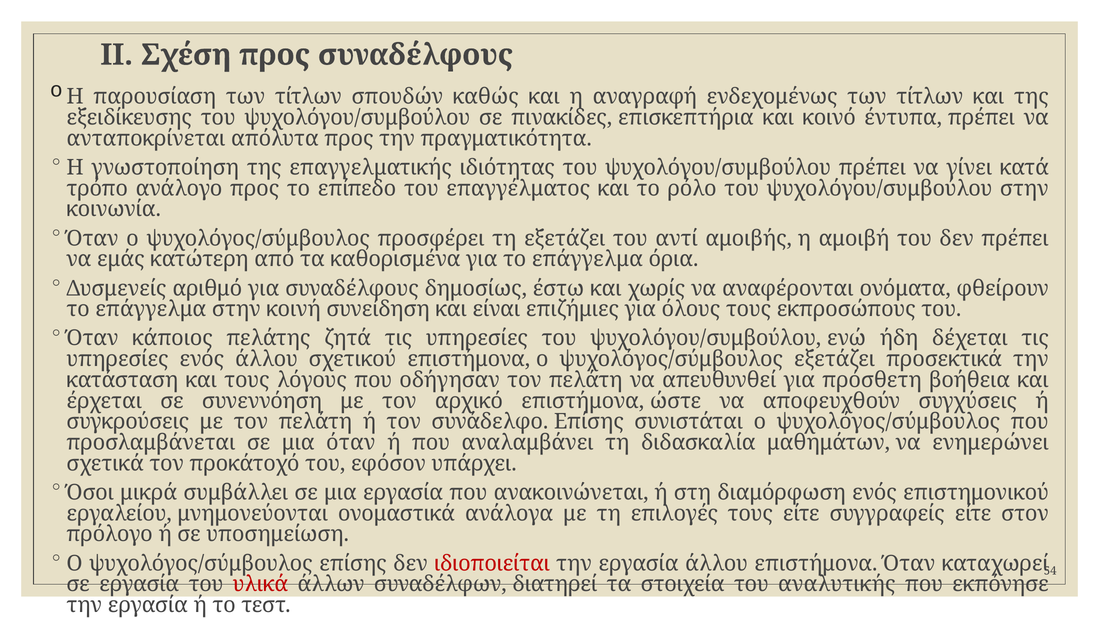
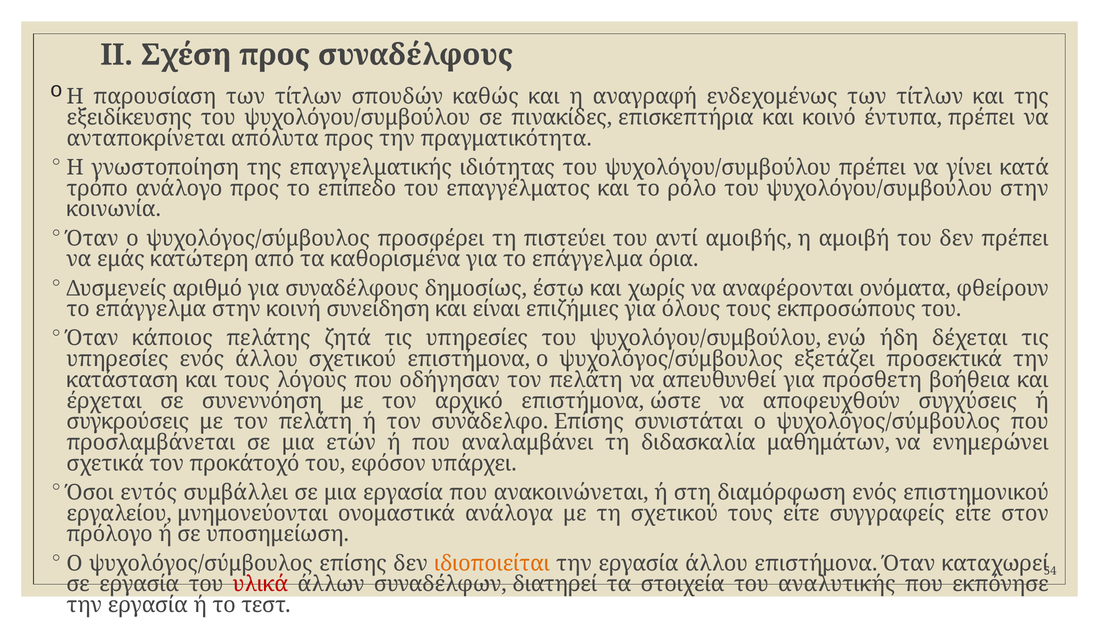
τη εξετάζει: εξετάζει -> πιστεύει (565, 238)
μια όταν: όταν -> ετών (351, 443)
μικρά: μικρά -> εντός (149, 493)
τη επιλογές: επιλογές -> σχετικού (674, 514)
ιδιοποιείται colour: red -> orange (492, 564)
